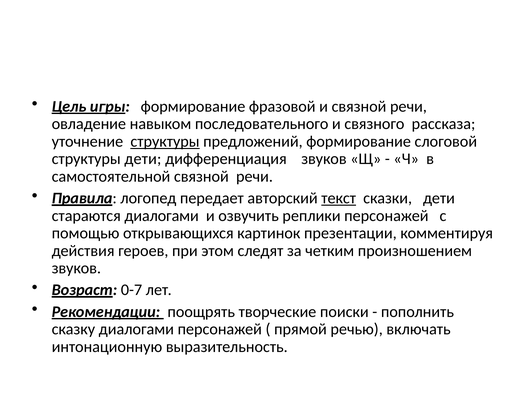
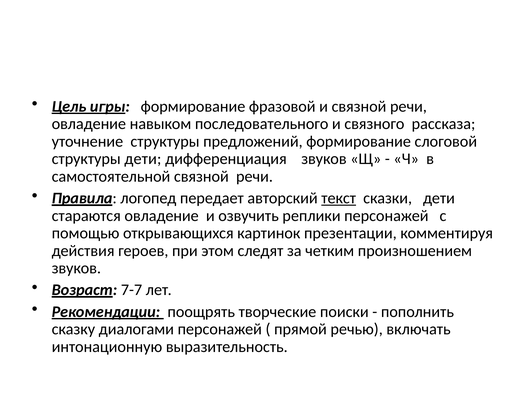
структуры underline: present -> none (165, 141)
стараются диалогами: диалогами -> овладение (162, 215)
0-7: 0-7 -> 7-7 (132, 290)
